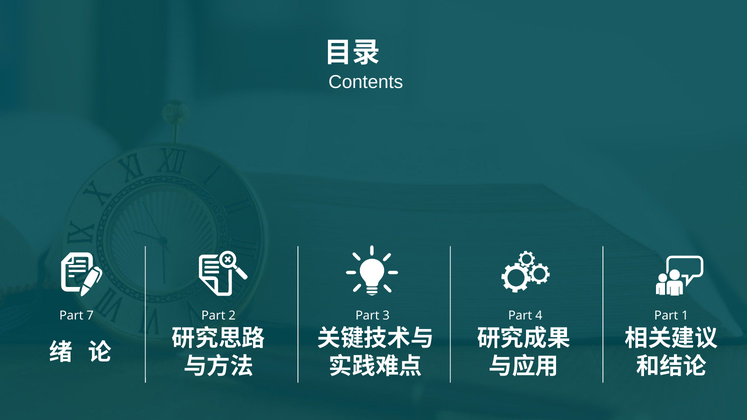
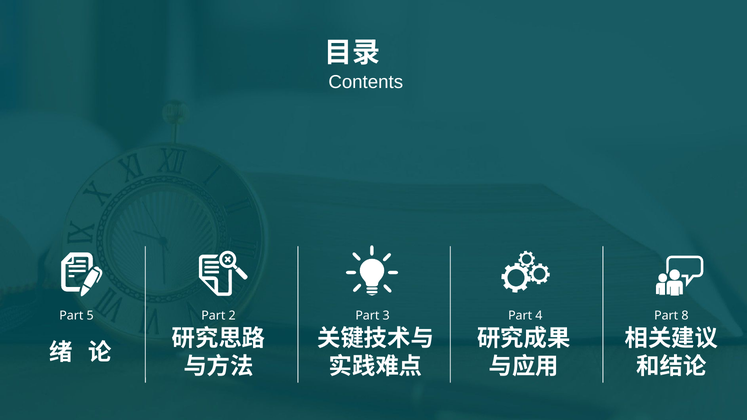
7: 7 -> 5 (90, 315)
1: 1 -> 8 (685, 315)
